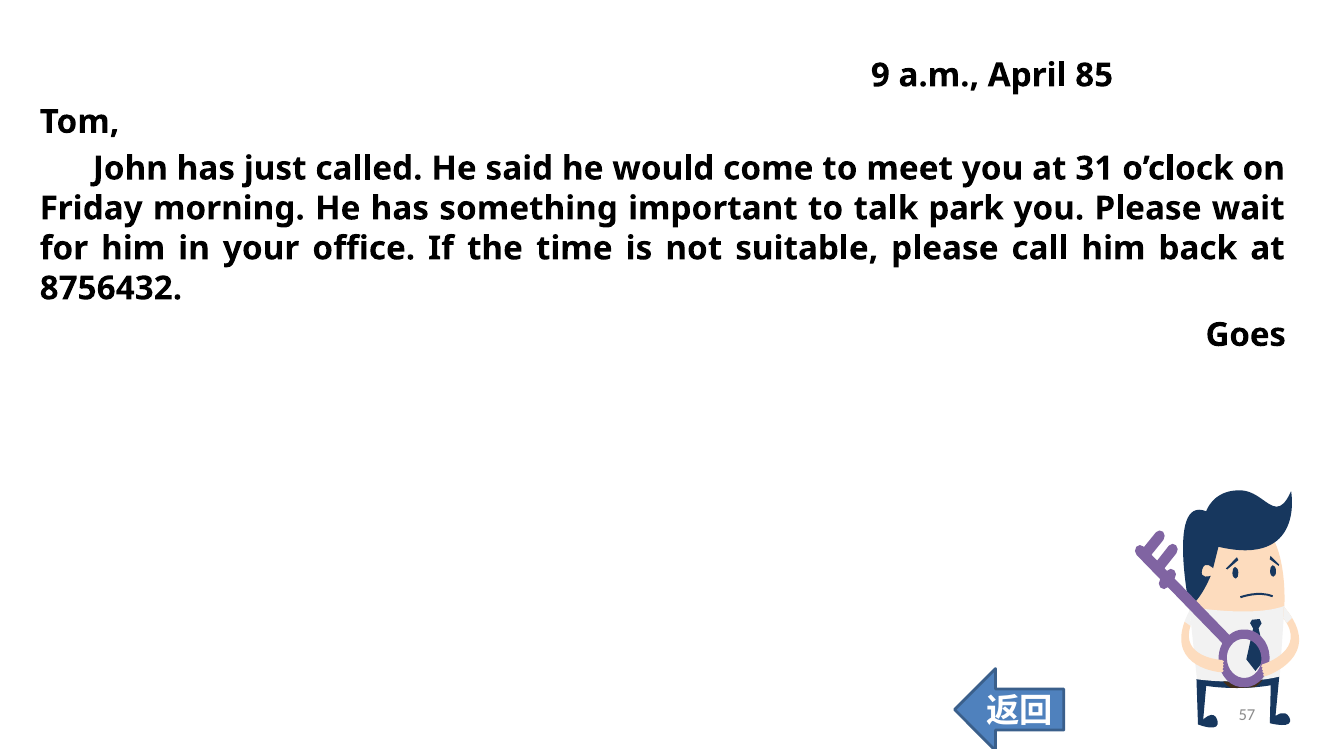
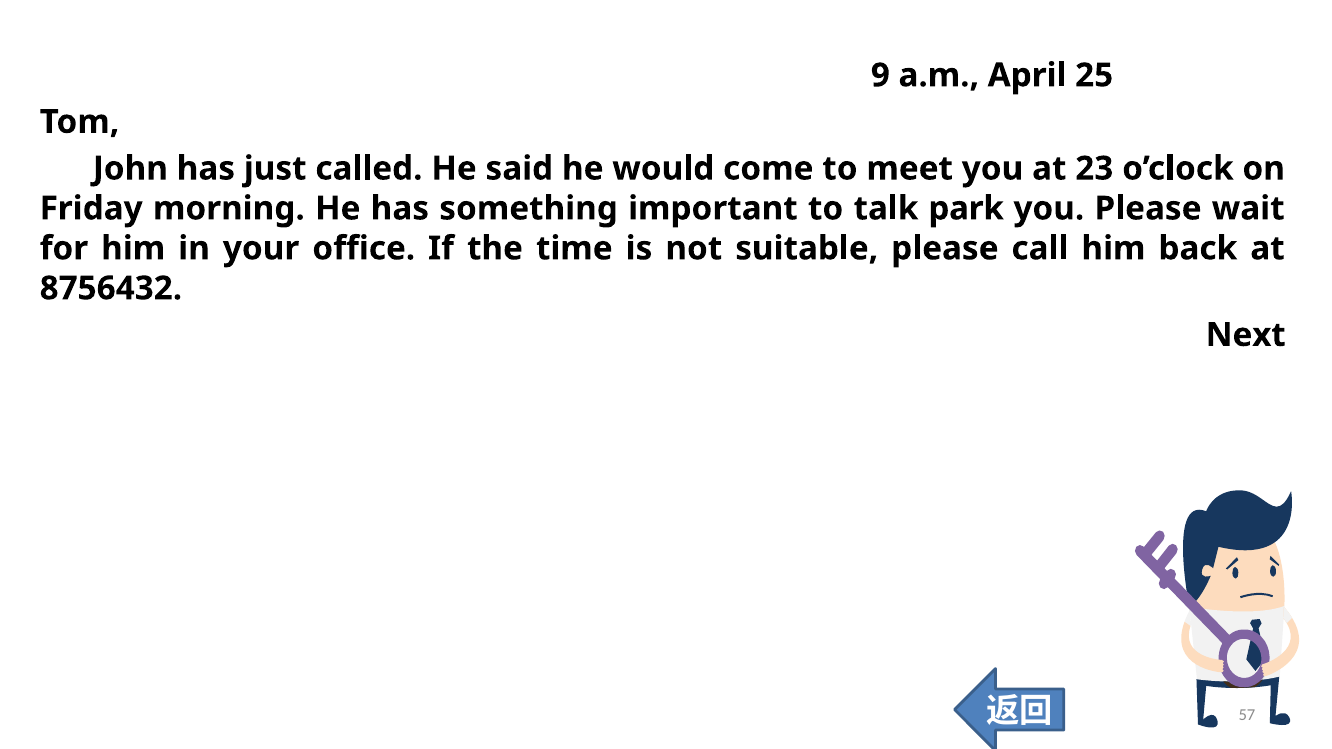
85: 85 -> 25 (1094, 75)
31: 31 -> 23 (1094, 169)
Goes: Goes -> Next (1246, 335)
